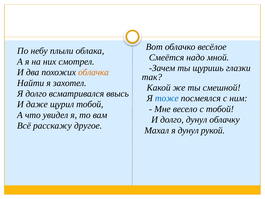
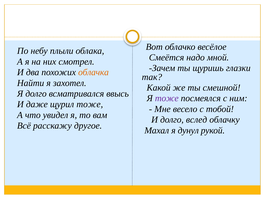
тоже colour: blue -> purple (167, 98)
щурил тобой: тобой -> тоже (90, 104)
долго дунул: дунул -> вслед (197, 120)
